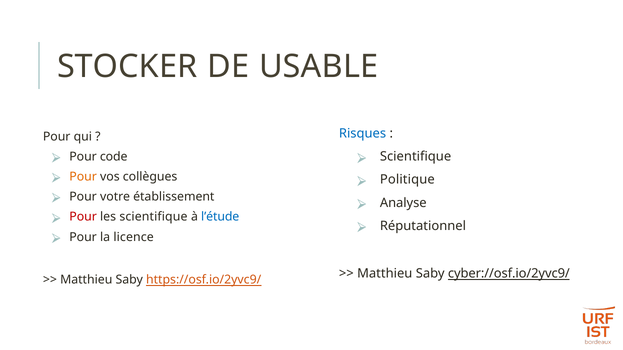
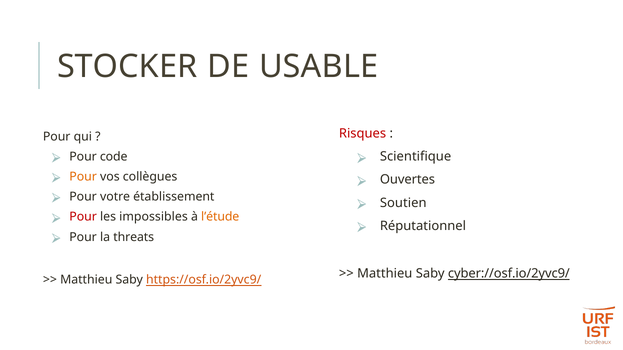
Risques colour: blue -> red (363, 134)
Politique: Politique -> Ouvertes (407, 180)
Analyse: Analyse -> Soutien (403, 203)
les scientifique: scientifique -> impossibles (153, 217)
l’étude colour: blue -> orange (220, 217)
licence: licence -> threats (134, 237)
